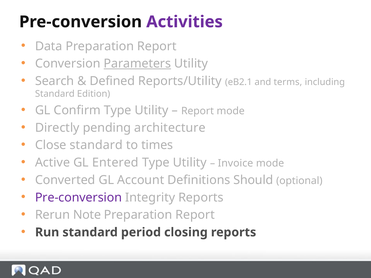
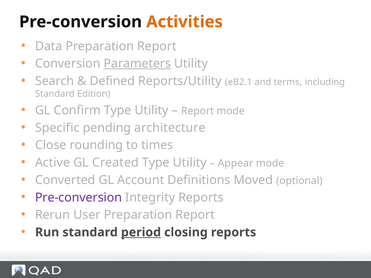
Activities colour: purple -> orange (185, 22)
Directly: Directly -> Specific (57, 128)
Close standard: standard -> rounding (96, 145)
Entered: Entered -> Created (115, 163)
Invoice: Invoice -> Appear (236, 163)
Should: Should -> Moved (253, 180)
Note: Note -> User (87, 215)
period underline: none -> present (141, 232)
